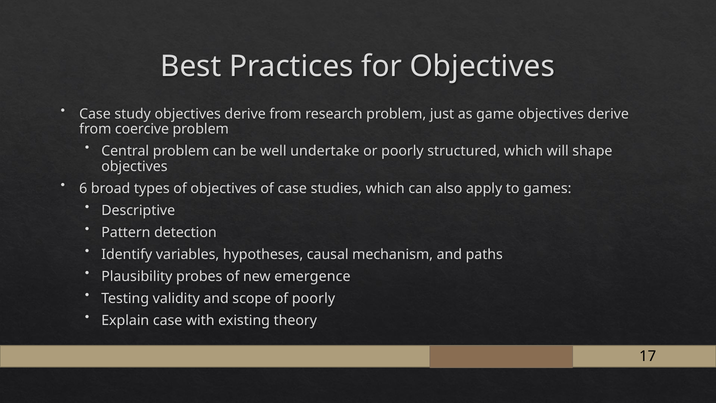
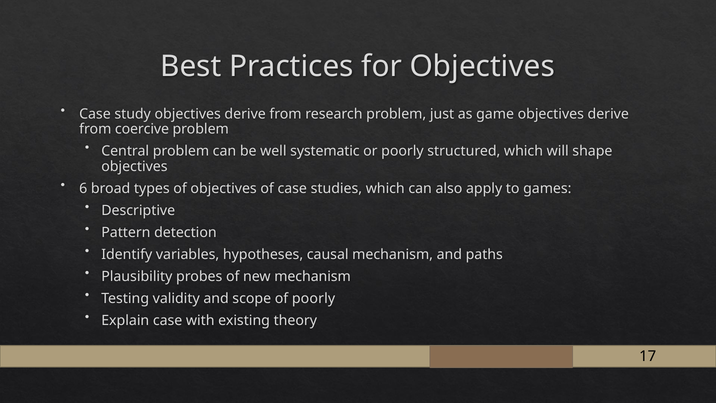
undertake: undertake -> systematic (325, 151)
new emergence: emergence -> mechanism (313, 276)
